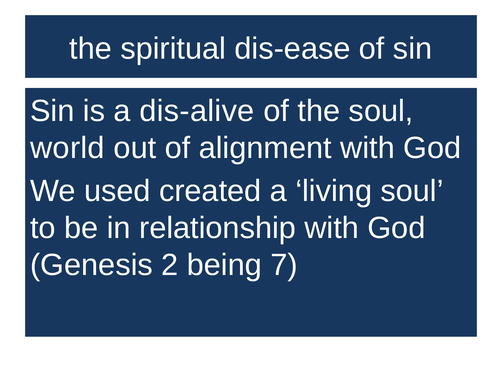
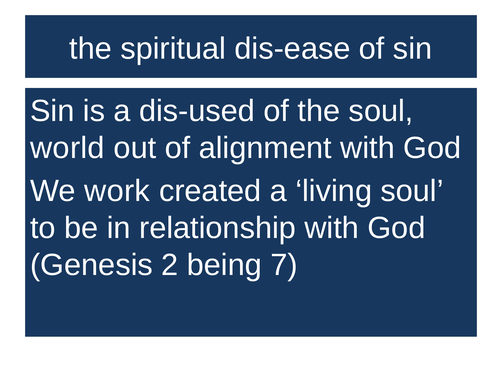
dis-alive: dis-alive -> dis-used (197, 111)
used: used -> work (117, 191)
